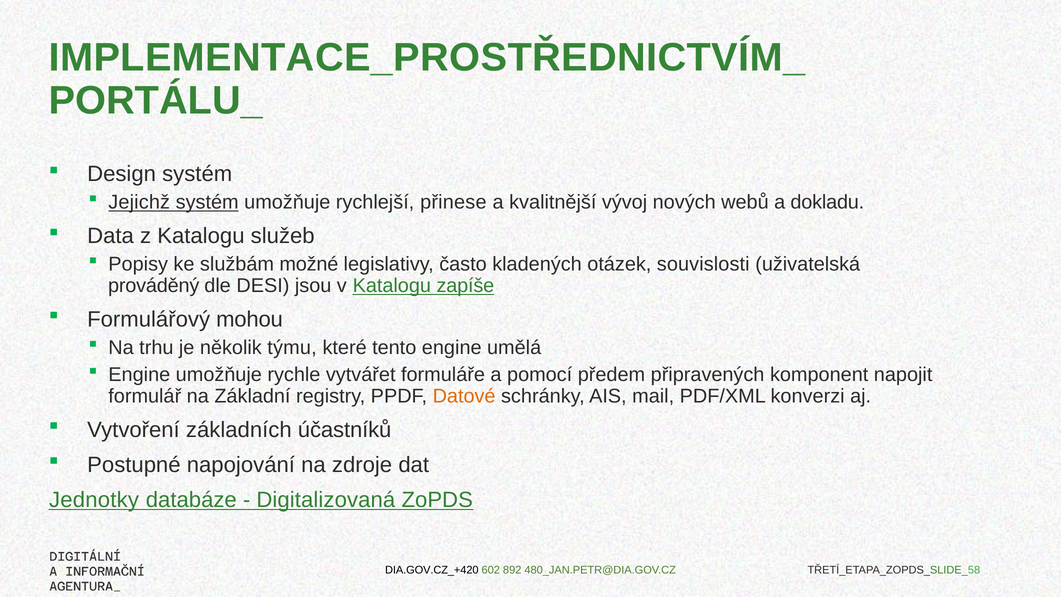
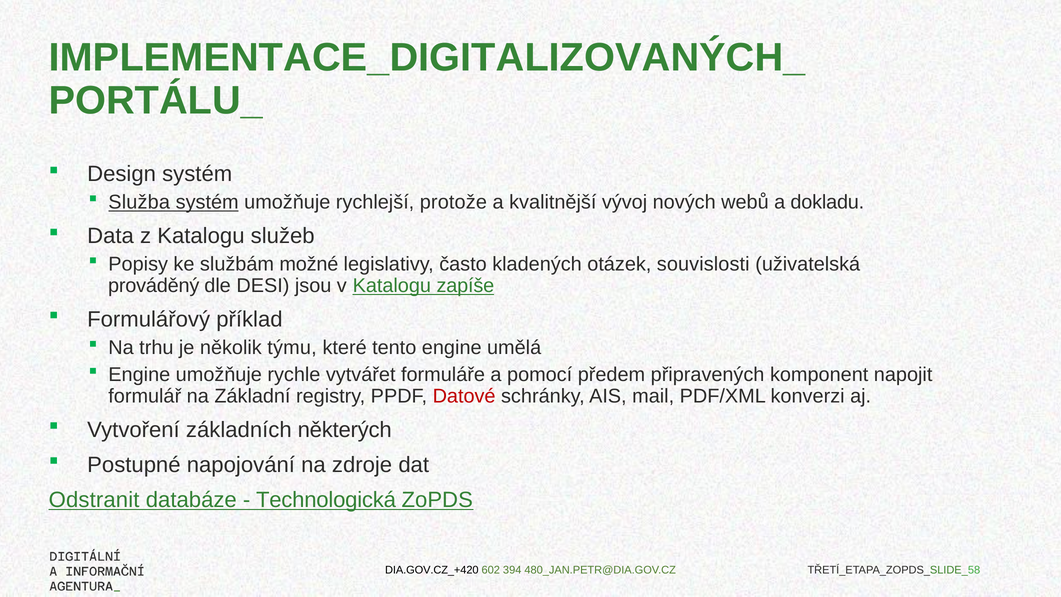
IMPLEMENTACE_PROSTŘEDNICTVÍM_: IMPLEMENTACE_PROSTŘEDNICTVÍM_ -> IMPLEMENTACE_DIGITALIZOVANÝCH_ (427, 58)
Jejichž: Jejichž -> Služba (139, 202)
přinese: přinese -> protože (453, 202)
mohou: mohou -> příklad (249, 319)
Datové colour: orange -> red (464, 396)
účastníků: účastníků -> některých (345, 430)
Jednotky: Jednotky -> Odstranit (94, 500)
Digitalizovaná: Digitalizovaná -> Technologická (326, 500)
892: 892 -> 394 (512, 570)
